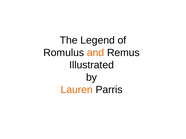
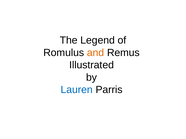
Lauren colour: orange -> blue (77, 90)
